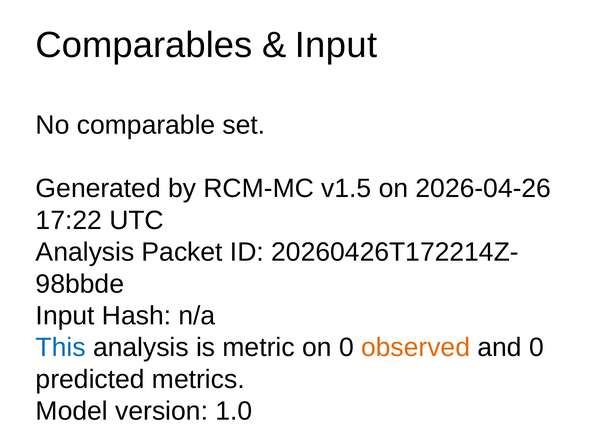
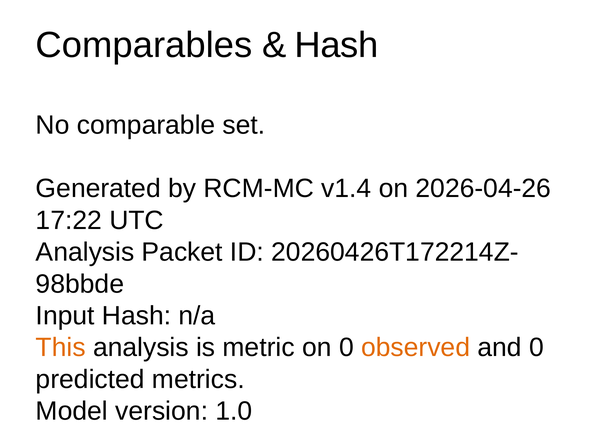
Input: Input -> Hash (336, 45)
v1.5: v1.5 -> v1.4 (346, 189)
This colour: blue -> orange (61, 348)
